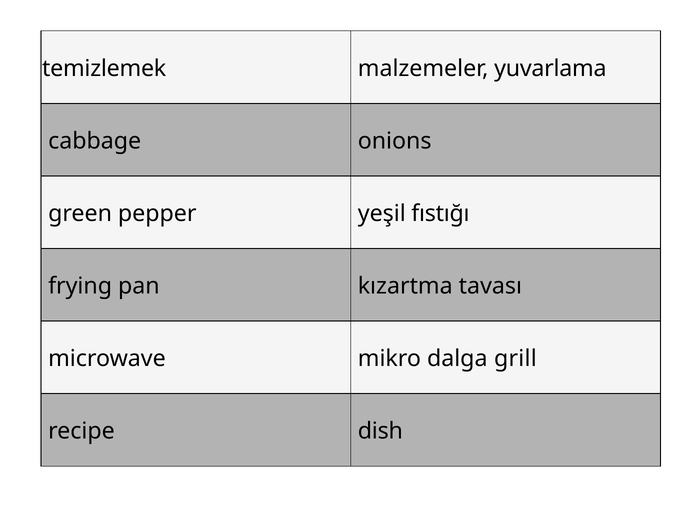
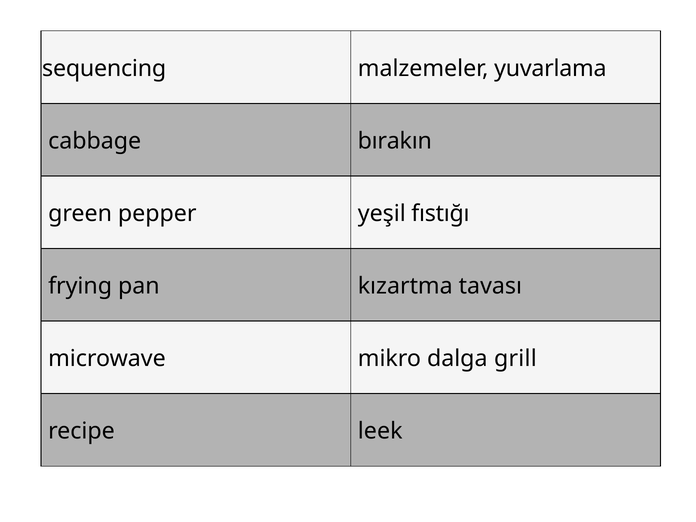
temizlemek: temizlemek -> sequencing (104, 68)
onions: onions -> bırakın (395, 141)
dish: dish -> leek (380, 431)
